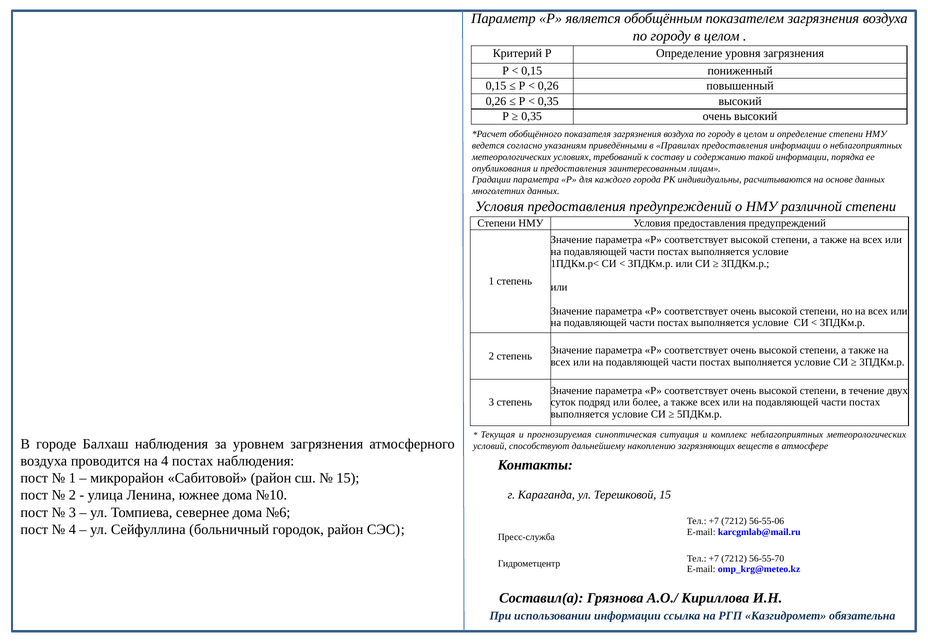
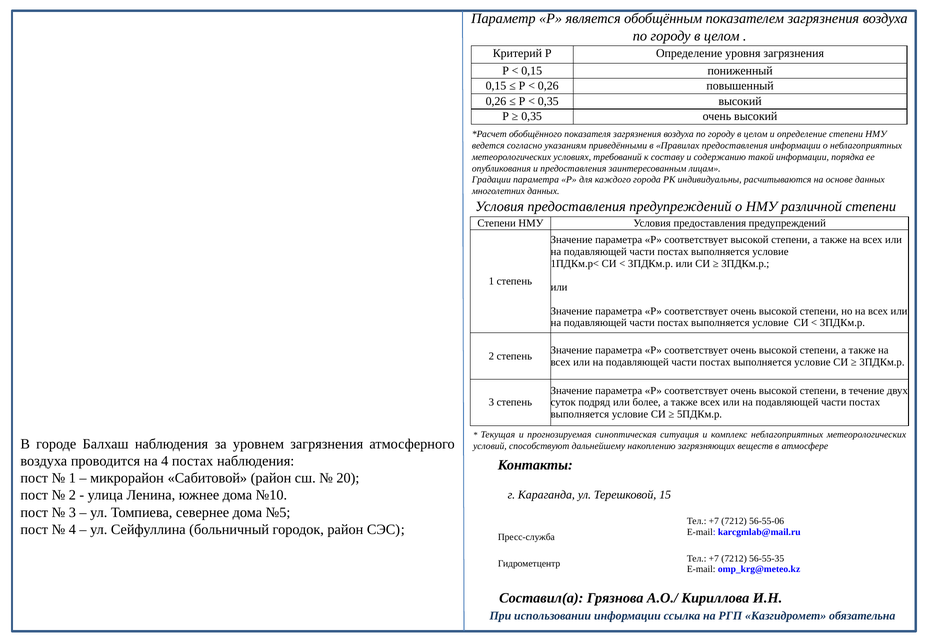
15: 15 -> 20 (348, 478)
№6: №6 -> №5 (278, 513)
56-55-70: 56-55-70 -> 56-55-35 (767, 559)
